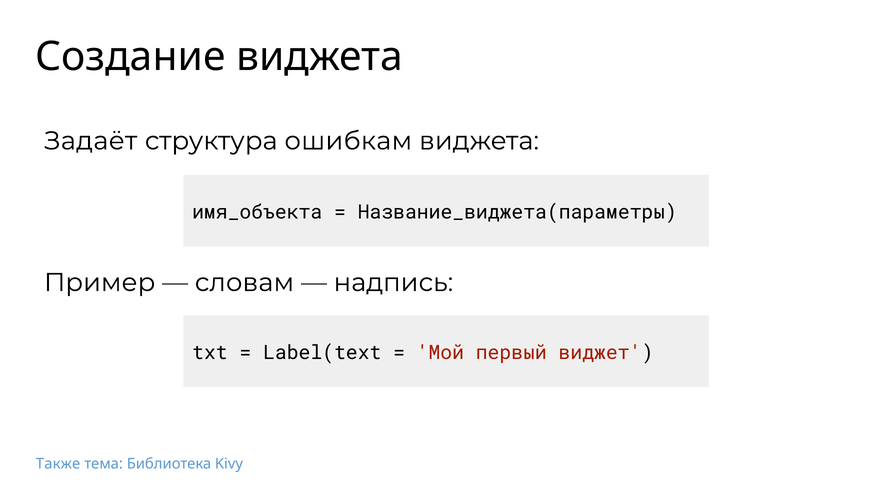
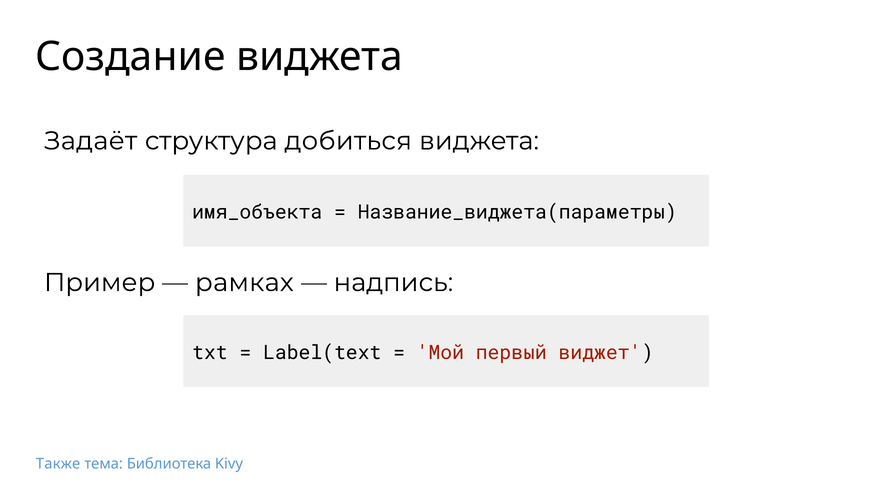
ошибкам: ошибкам -> добиться (348, 141)
словам: словам -> рамках (244, 282)
